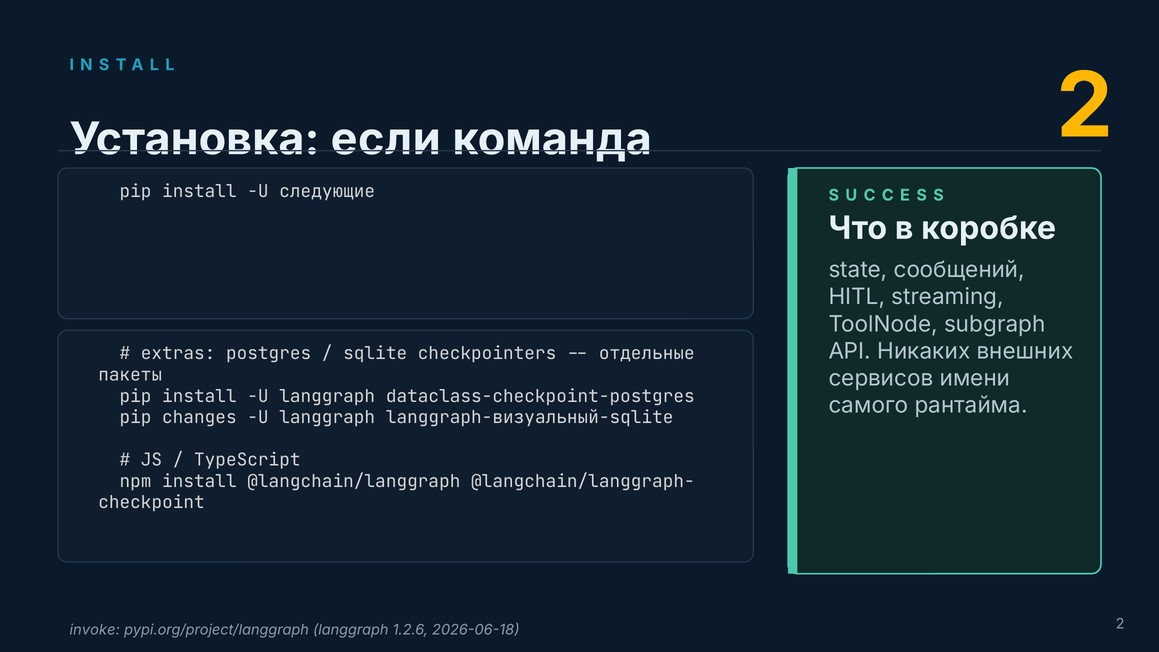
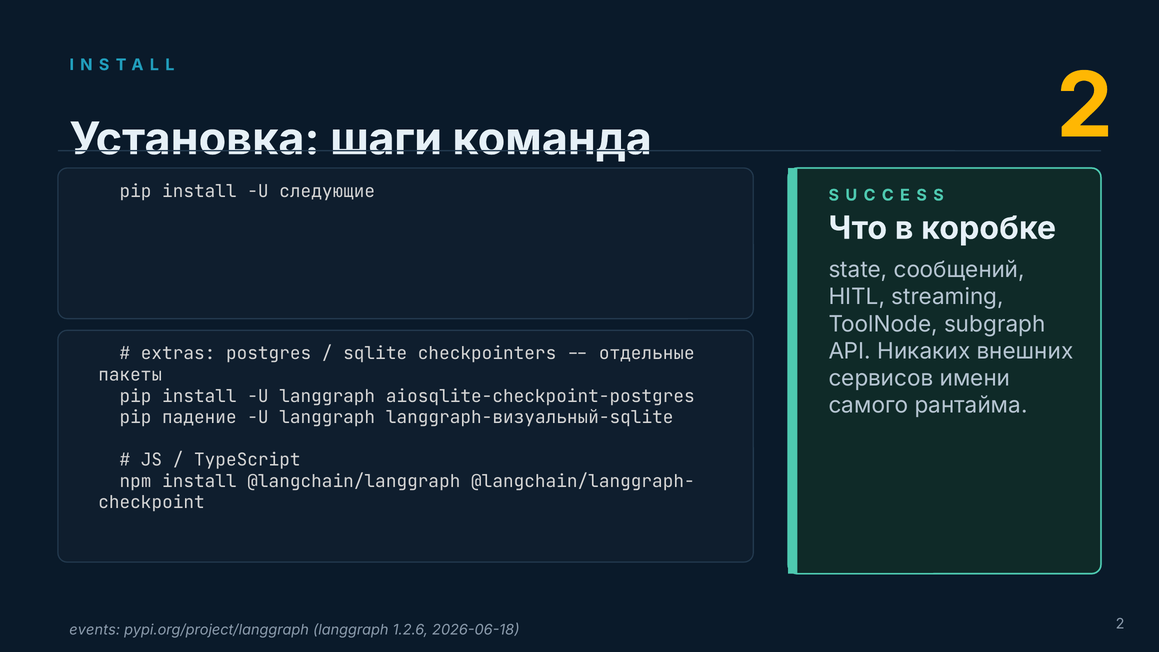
если: если -> шаги (386, 139)
dataclass-checkpoint-postgres: dataclass-checkpoint-postgres -> aiosqlite-checkpoint-postgres (540, 396)
changes: changes -> падение (199, 417)
invoke: invoke -> events (95, 630)
